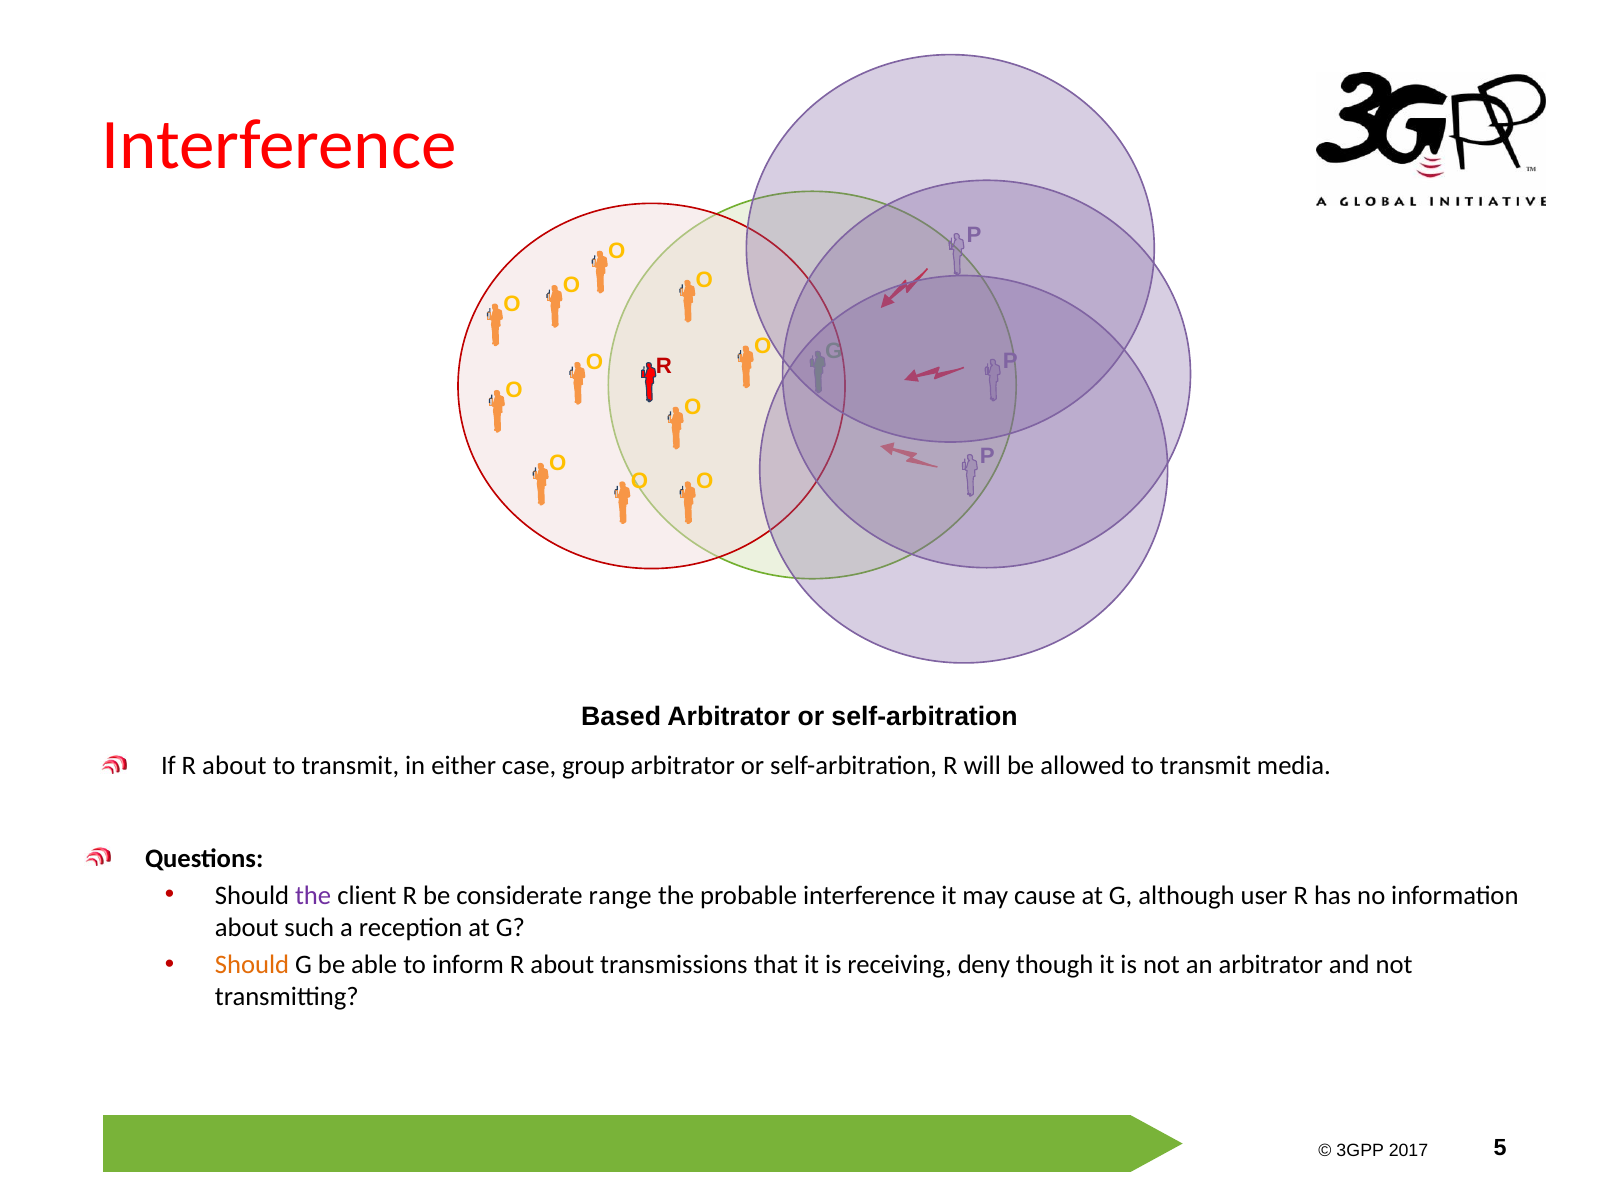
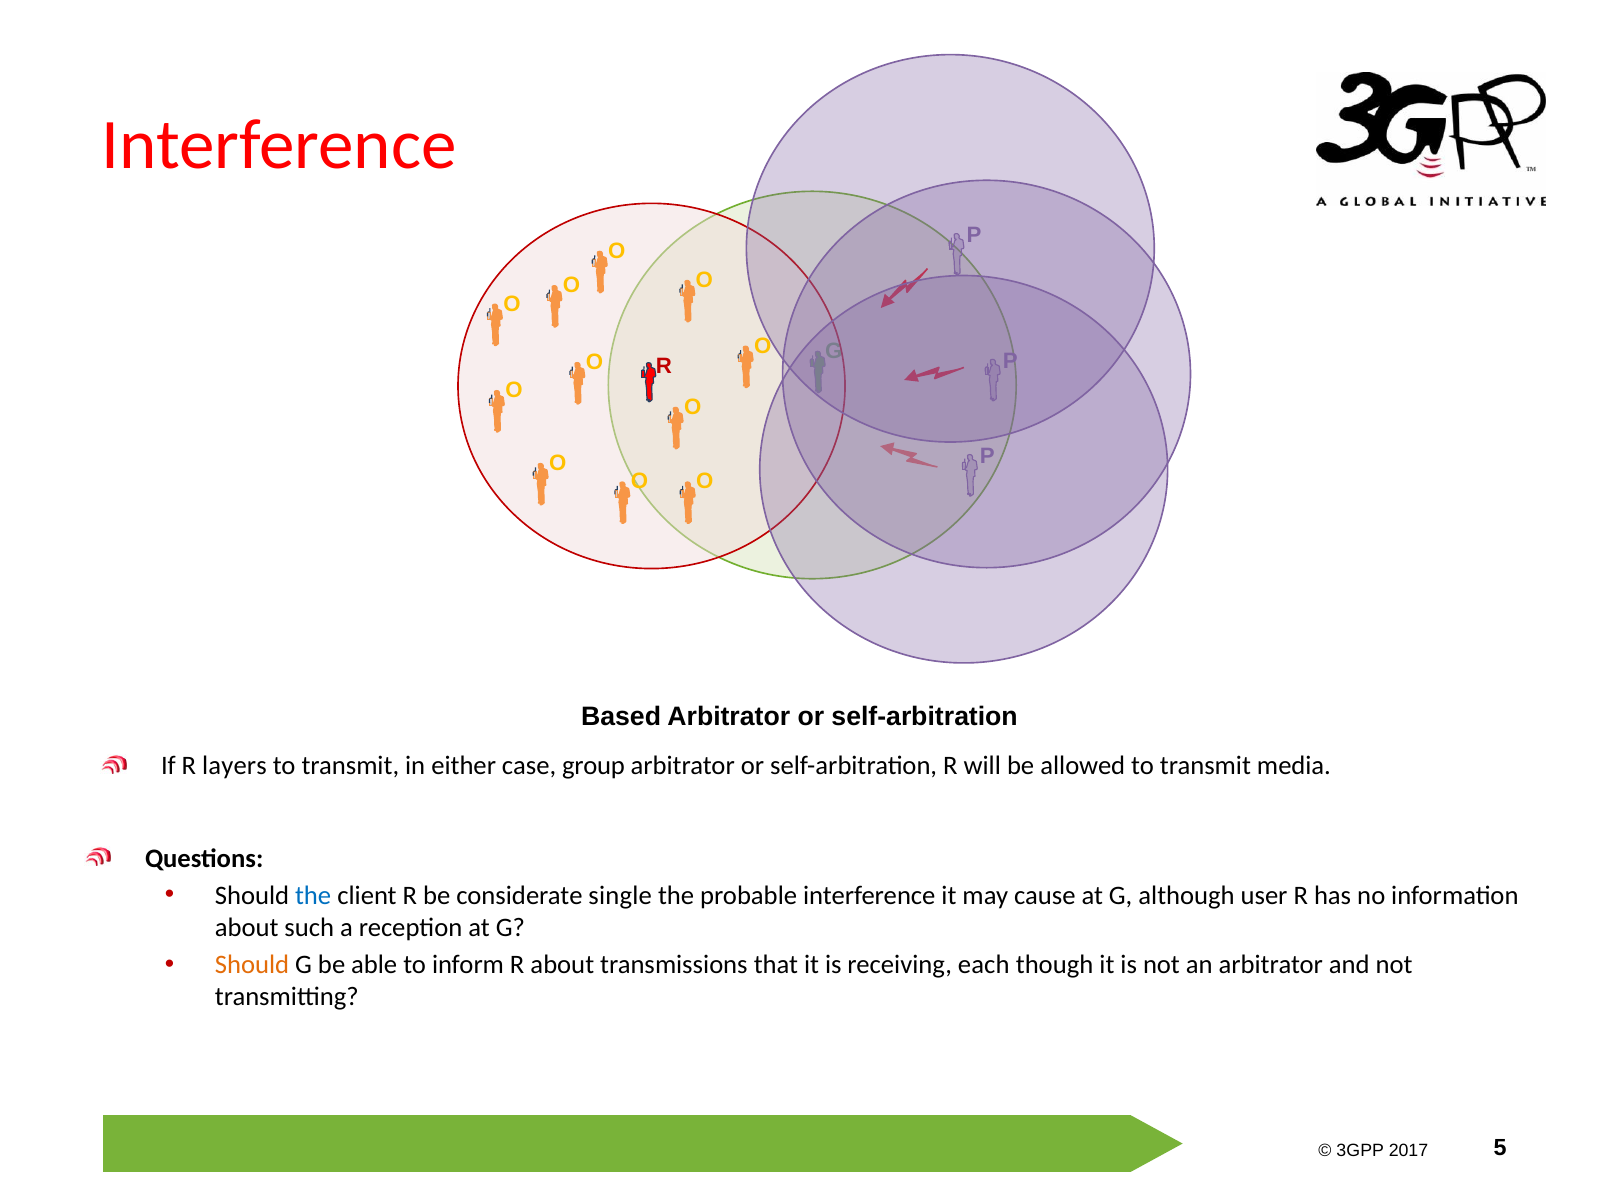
If R about: about -> layers (234, 766)
the colour: purple -> blue (313, 896)
range: range -> single (620, 896)
deny: deny -> each (984, 965)
